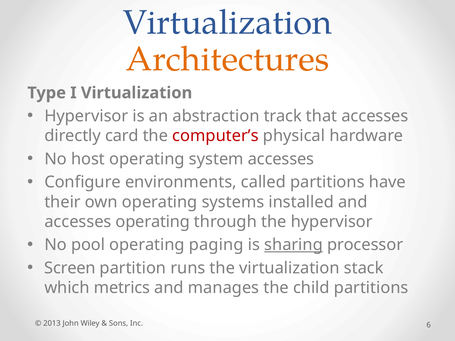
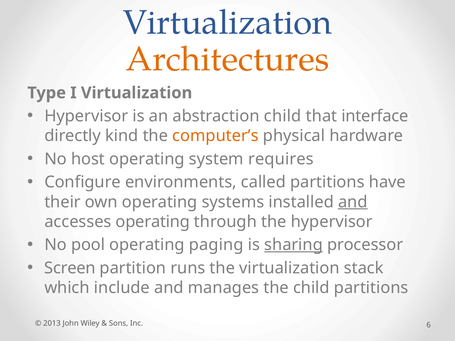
abstraction track: track -> child (283, 116)
that accesses: accesses -> interface (375, 116)
card: card -> kind (122, 136)
computer’s colour: red -> orange (215, 136)
system accesses: accesses -> requires (281, 159)
and underline: none -> present (353, 202)
metrics: metrics -> include (122, 288)
